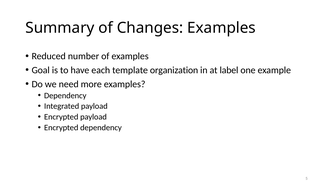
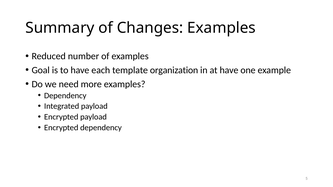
at label: label -> have (229, 70)
